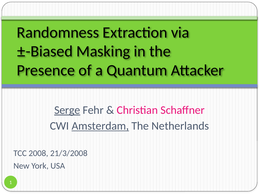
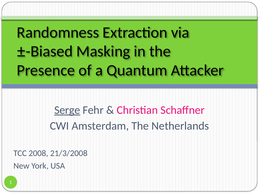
Amsterdam underline: present -> none (100, 126)
